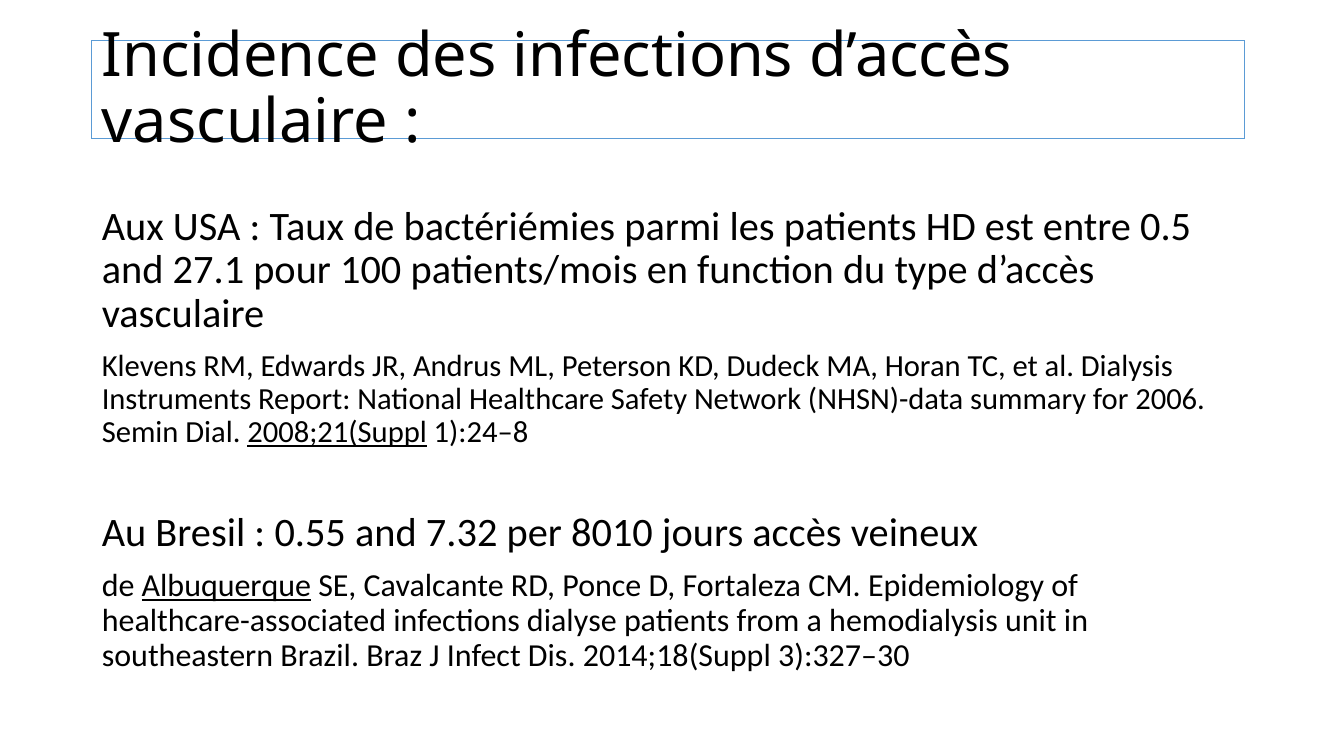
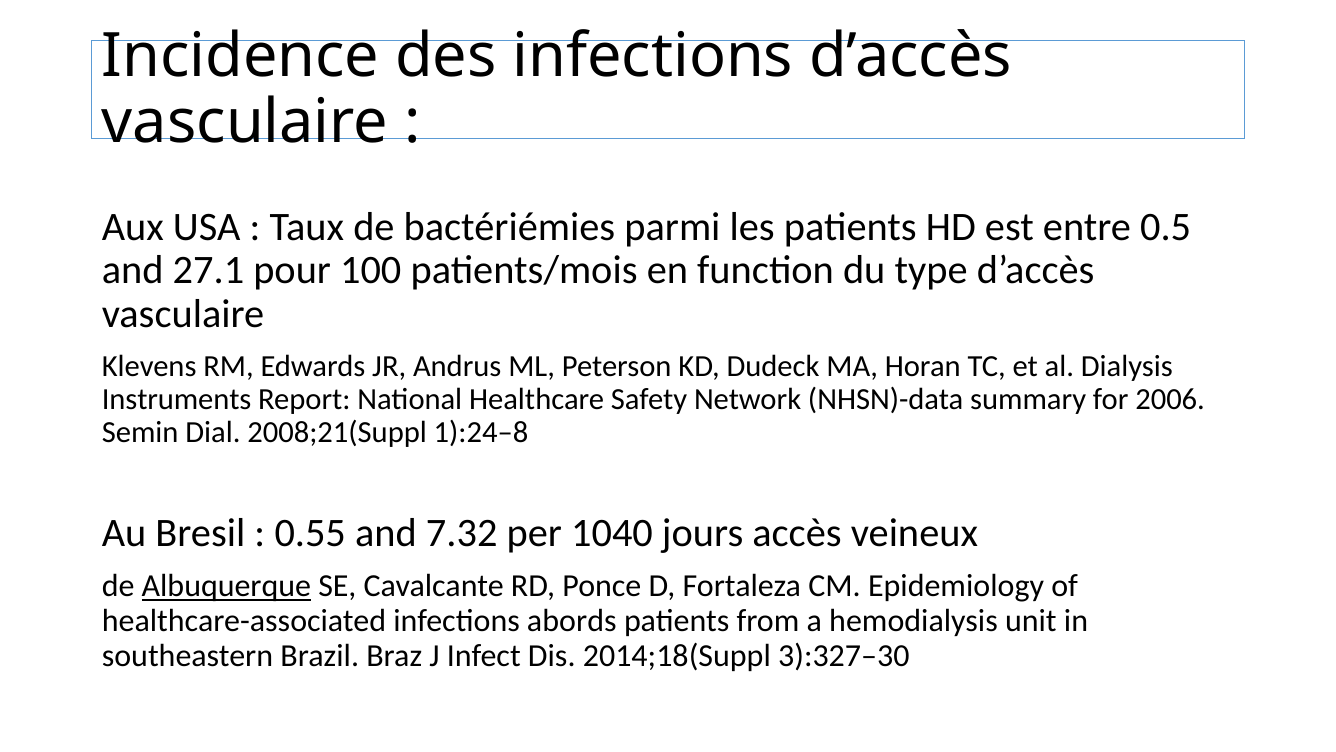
2008;21(Suppl underline: present -> none (337, 432)
8010: 8010 -> 1040 (612, 533)
dialyse: dialyse -> abords (572, 620)
